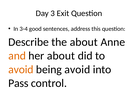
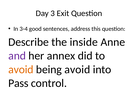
the about: about -> inside (84, 42)
and colour: orange -> purple (17, 56)
her about: about -> annex (61, 56)
